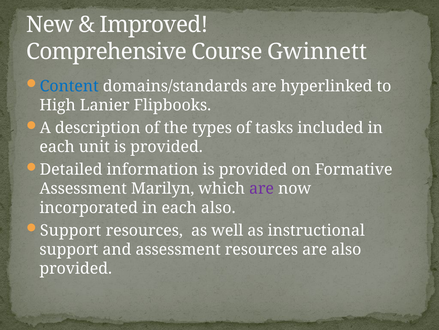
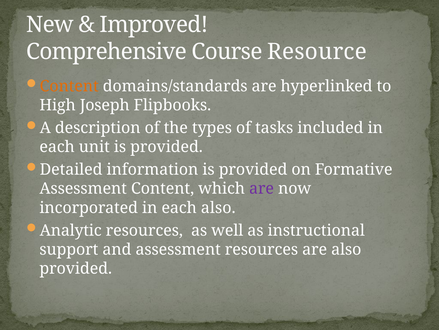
Gwinnett: Gwinnett -> Resource (317, 52)
Content colour: blue -> orange (69, 86)
Lanier: Lanier -> Joseph (105, 105)
Assessment Marilyn: Marilyn -> Content (163, 188)
Support: Support -> Analytic (71, 230)
